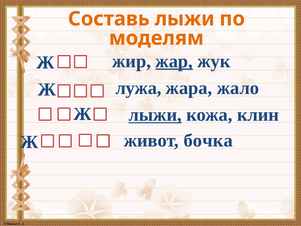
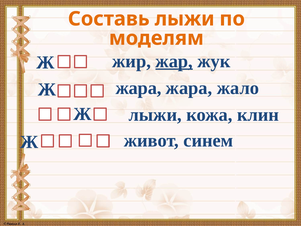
лужа: лужа -> жара (138, 88)
лыжи underline: present -> none (155, 115)
бочка: бочка -> синем (208, 140)
